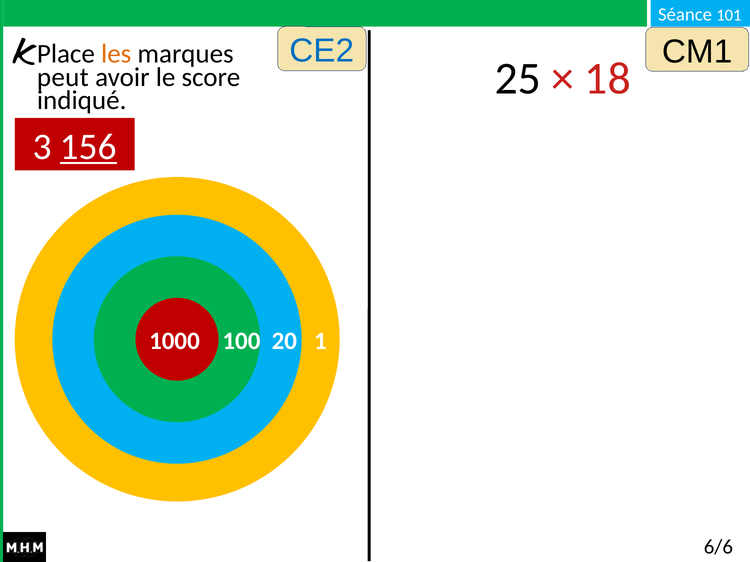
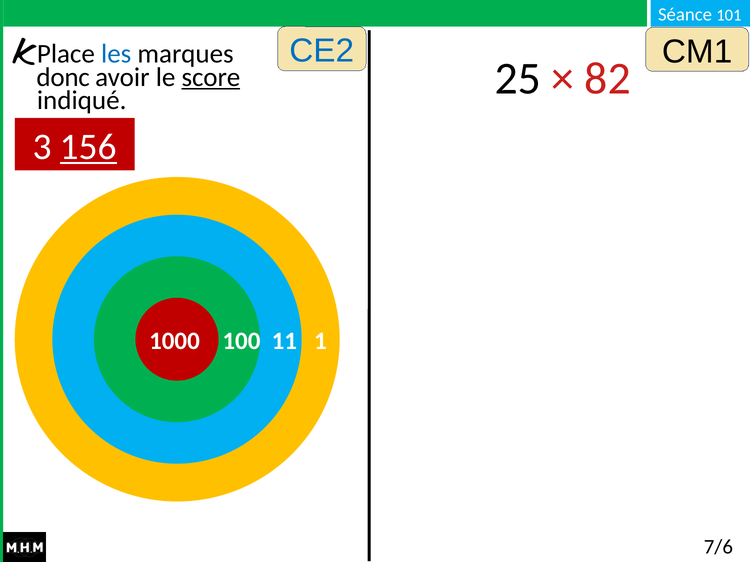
les colour: orange -> blue (116, 54)
18: 18 -> 82 (608, 79)
peut: peut -> donc (63, 77)
score underline: none -> present (211, 77)
20: 20 -> 11 (284, 341)
6/6: 6/6 -> 7/6 (718, 547)
